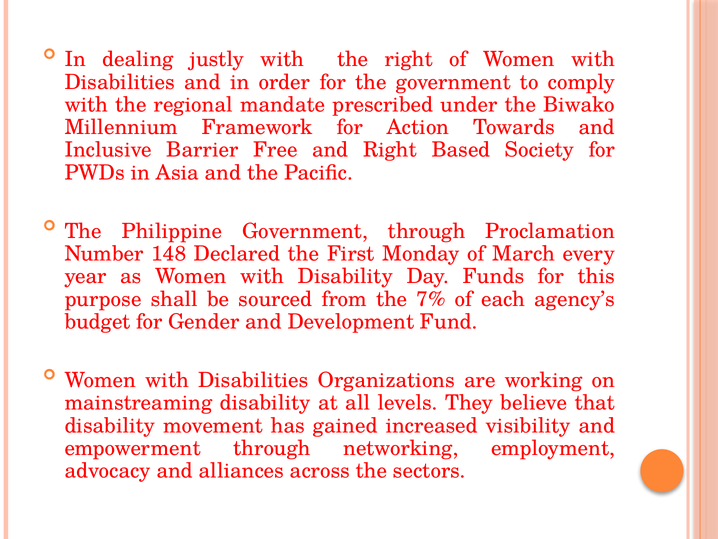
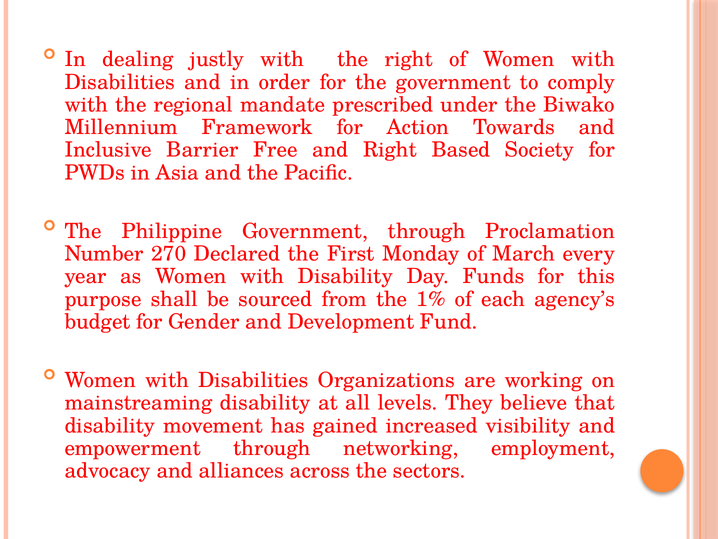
148: 148 -> 270 (169, 254)
7%: 7% -> 1% (431, 299)
